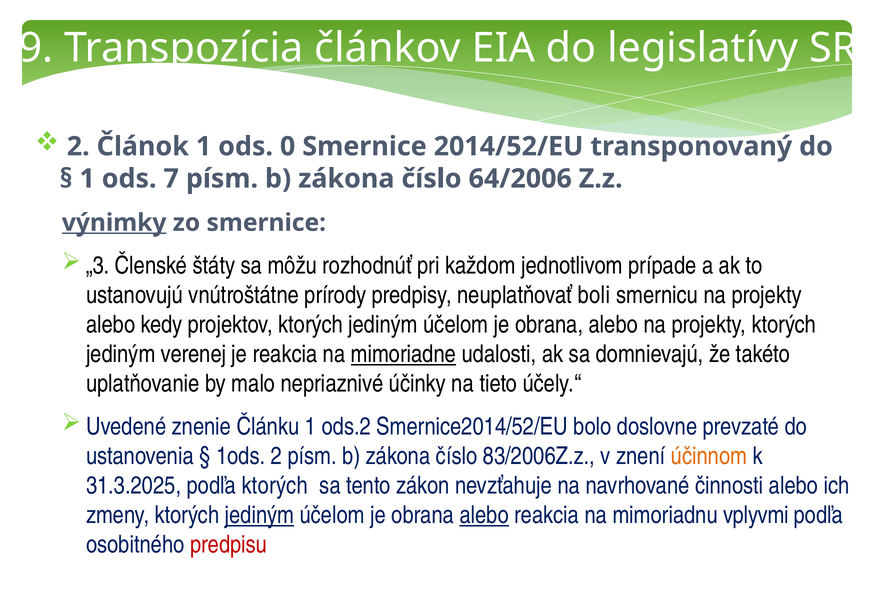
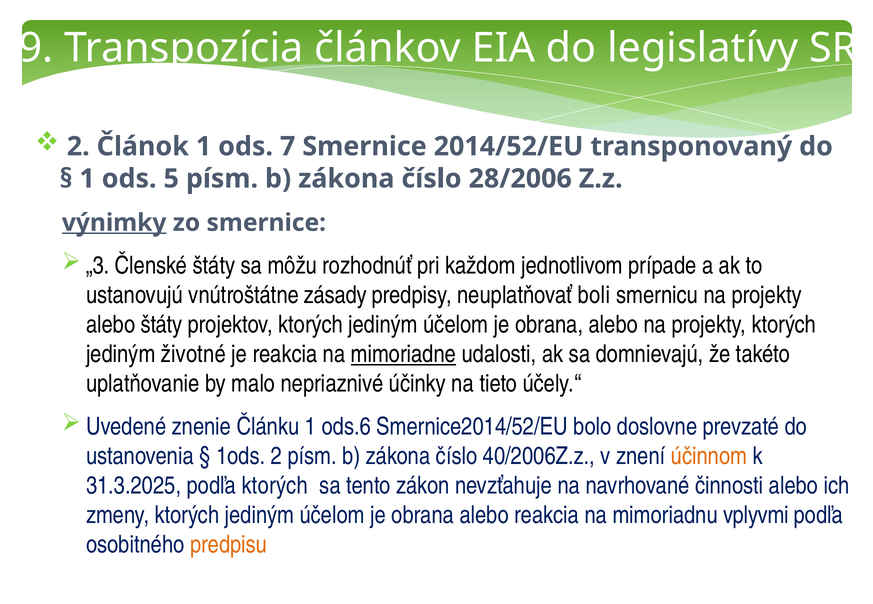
0: 0 -> 7 (288, 147)
7: 7 -> 5 (171, 179)
64/2006: 64/2006 -> 28/2006 (520, 179)
prírody: prírody -> zásady (335, 295)
alebo kedy: kedy -> štáty (162, 325)
verenej: verenej -> životné (193, 354)
ods.2: ods.2 -> ods.6 (346, 427)
83/2006Z.z: 83/2006Z.z -> 40/2006Z.z (539, 456)
jediným underline: present -> none (259, 515)
alebo underline: present -> none (484, 515)
predpisu colour: red -> orange (229, 545)
